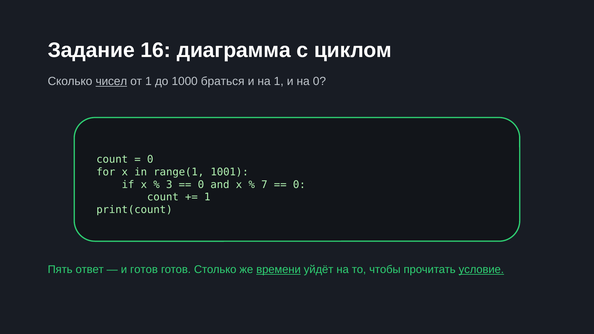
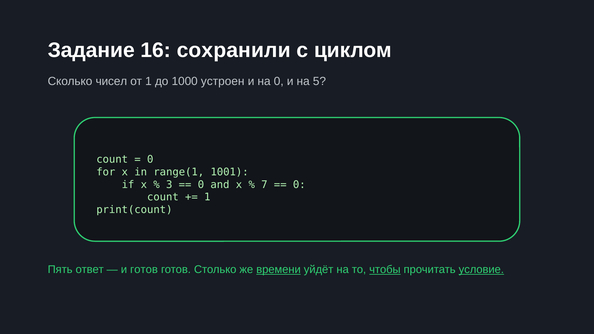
диаграмма: диаграмма -> сохранили (234, 50)
чисел underline: present -> none (111, 81)
браться: браться -> устроен (223, 81)
на 1: 1 -> 0 (279, 81)
на 0: 0 -> 5 (319, 81)
чтобы underline: none -> present (385, 270)
